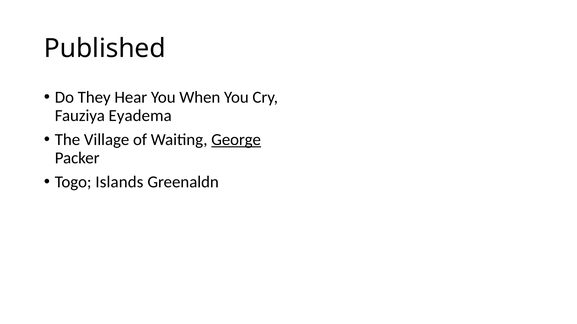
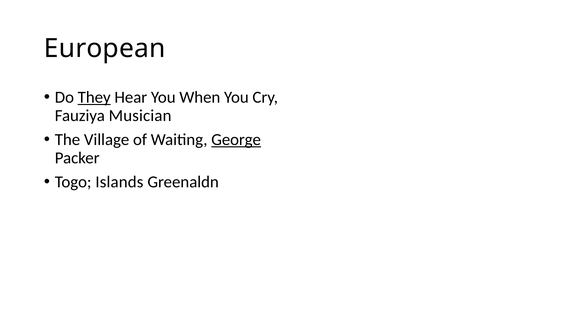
Published: Published -> European (105, 48)
They underline: none -> present (94, 98)
Eyadema: Eyadema -> Musician (140, 116)
